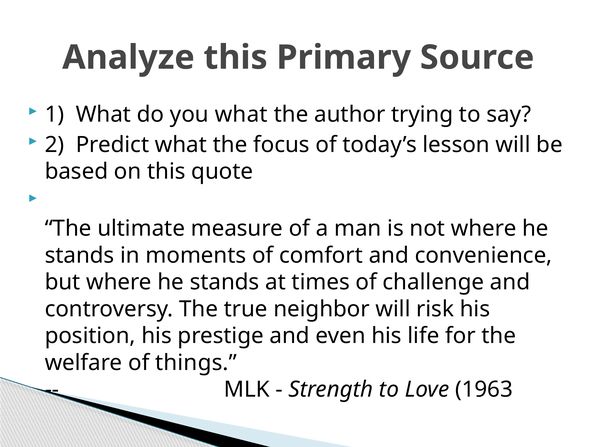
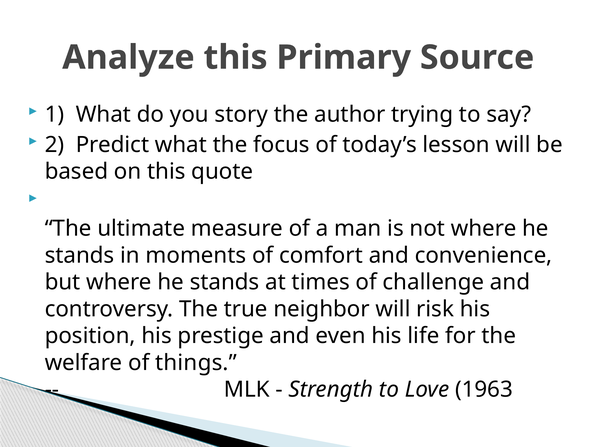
you what: what -> story (241, 115)
